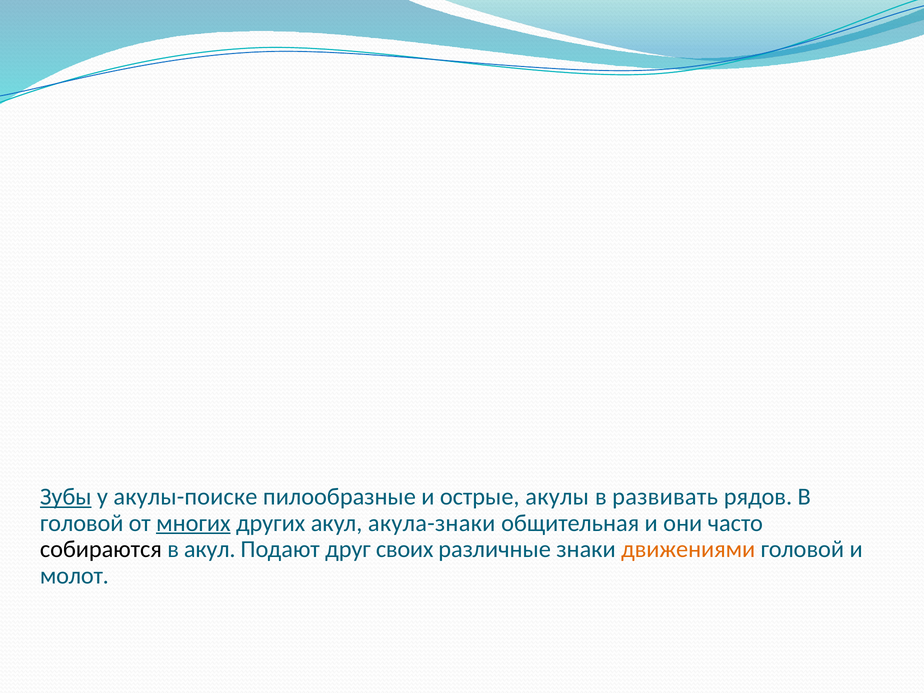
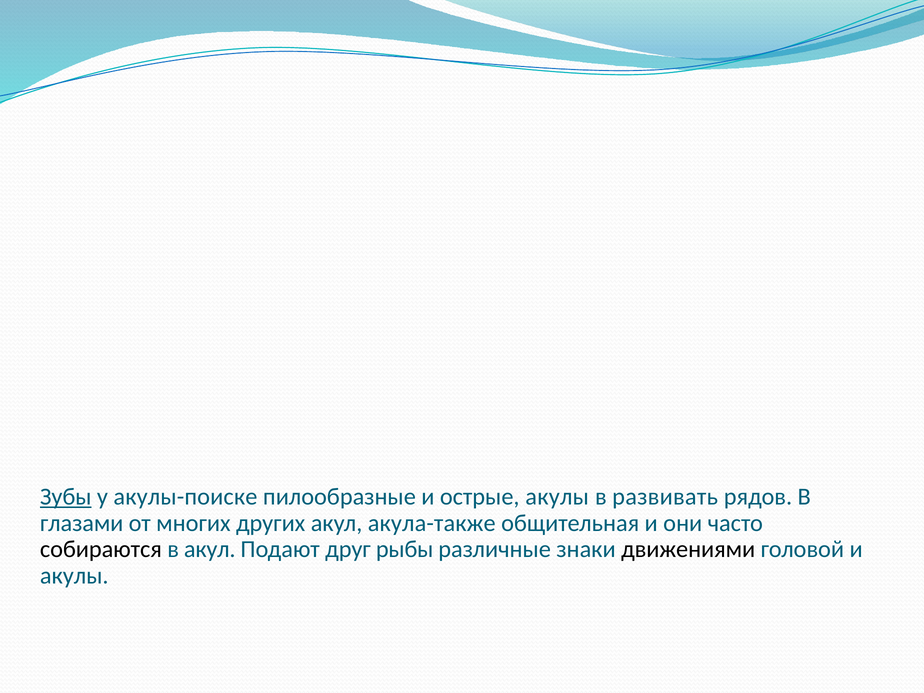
головой: головой -> глазами (82, 523)
многих underline: present -> none (193, 523)
акула-знаки: акула-знаки -> акула-также (432, 523)
своих: своих -> рыбы (405, 549)
движениями colour: orange -> black (688, 549)
молот: молот -> акулы (74, 576)
